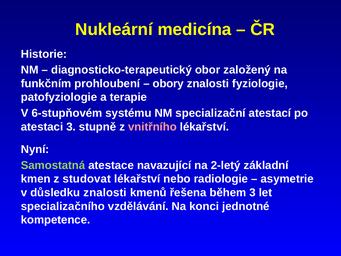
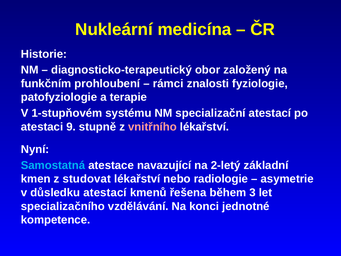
obory: obory -> rámci (168, 83)
6-stupňovém: 6-stupňovém -> 1-stupňovém (67, 113)
atestaci 3: 3 -> 9 (71, 127)
Samostatná colour: light green -> light blue (53, 165)
důsledku znalosti: znalosti -> atestací (105, 192)
